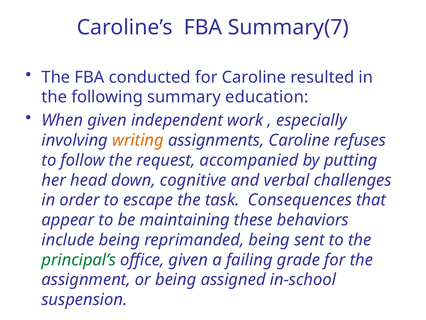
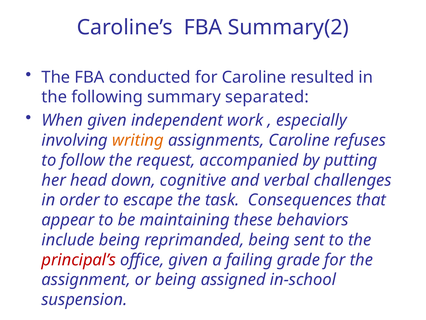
Summary(7: Summary(7 -> Summary(2 (288, 27)
education: education -> separated (267, 97)
principal’s colour: green -> red (79, 259)
